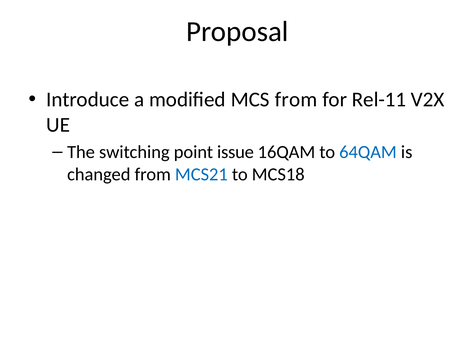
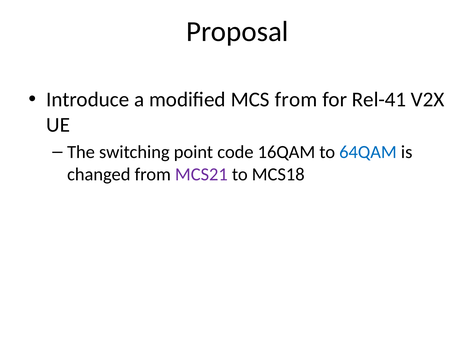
Rel-11: Rel-11 -> Rel-41 (379, 100)
issue: issue -> code (235, 152)
MCS21 colour: blue -> purple (201, 174)
